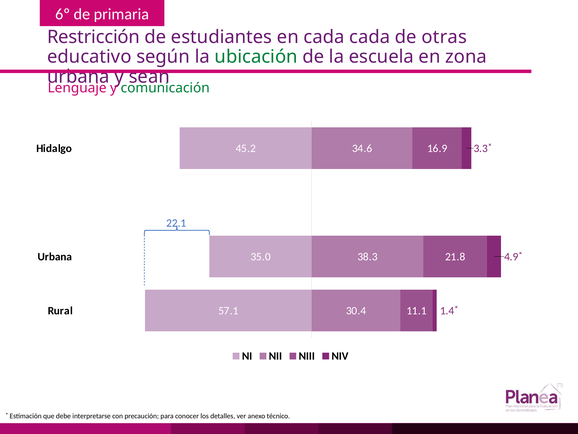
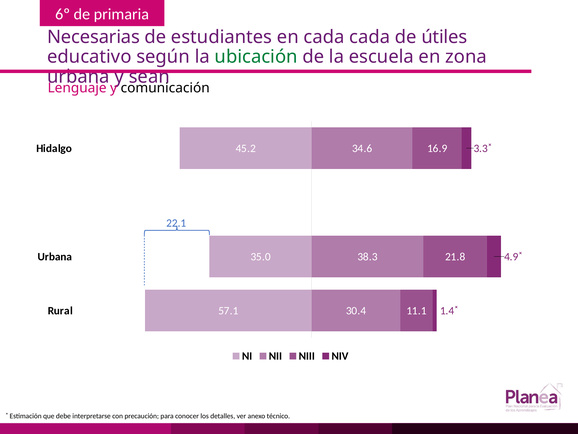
Restricción: Restricción -> Necesarias (94, 37)
otras: otras -> útiles (444, 37)
comunicación colour: green -> black (165, 88)
